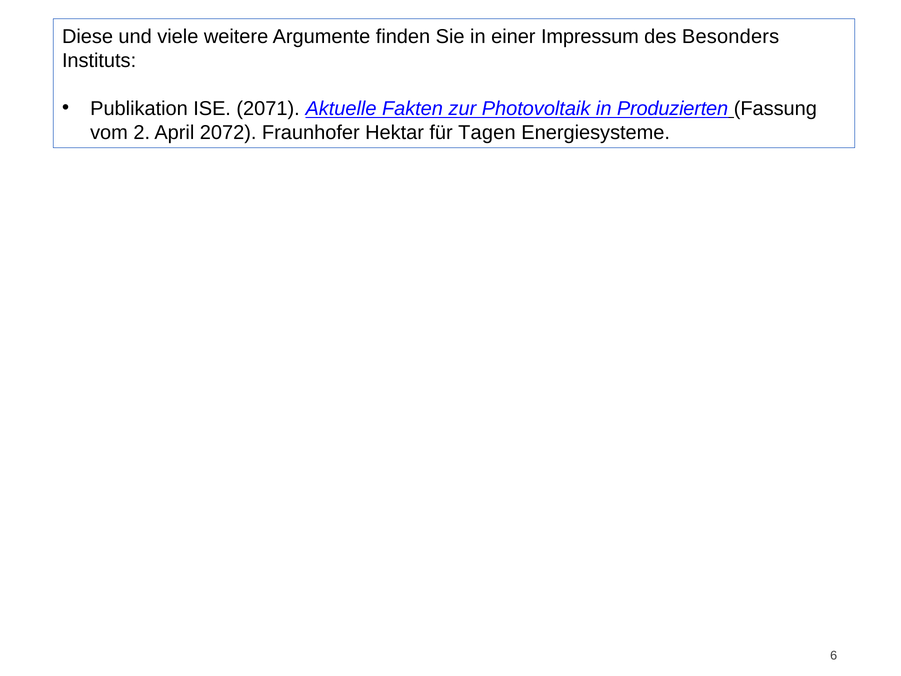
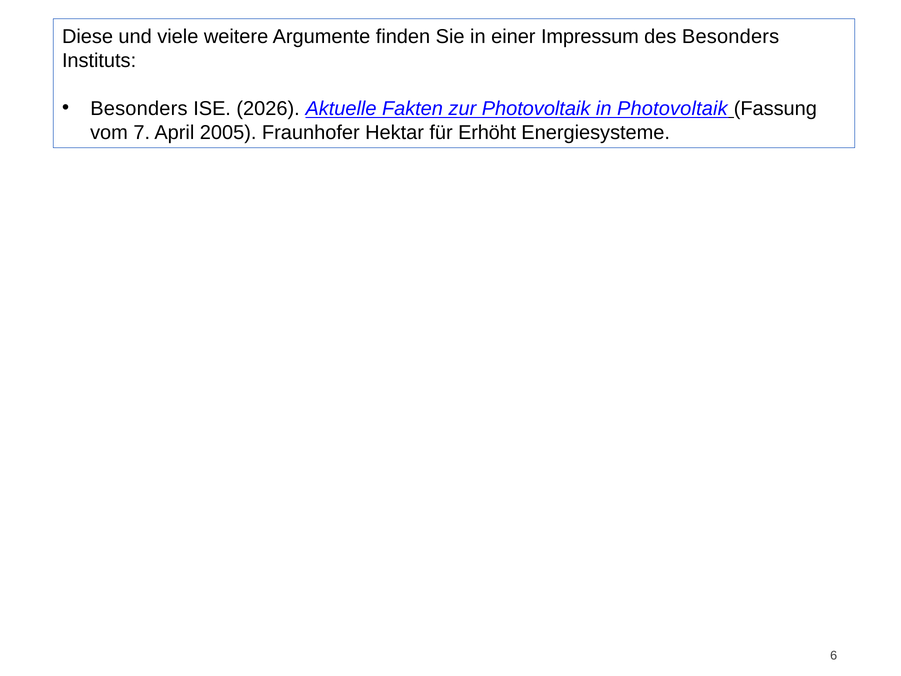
Publikation: Publikation -> Besonders (139, 108)
2071: 2071 -> 2026 (268, 108)
in Produzierten: Produzierten -> Photovoltaik (672, 108)
2: 2 -> 7 (142, 132)
2072: 2072 -> 2005 (228, 132)
Tagen: Tagen -> Erhöht (487, 132)
